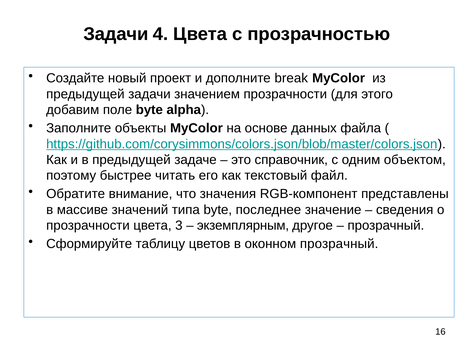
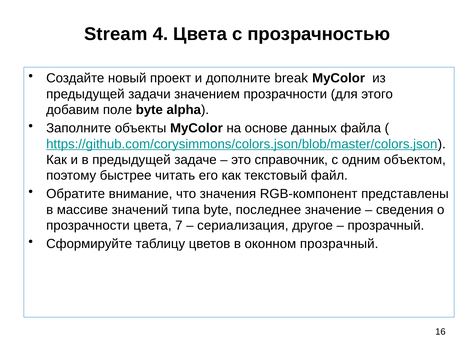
Задачи: Задачи -> Stream (116, 34)
3: 3 -> 7 (179, 226)
экземплярным: экземплярным -> сериализация (243, 226)
